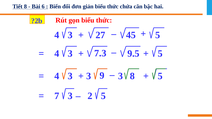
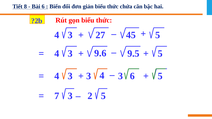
7.3: 7.3 -> 9.6 (100, 53)
9: 9 -> 4 (102, 76)
8: 8 -> 6 (132, 76)
